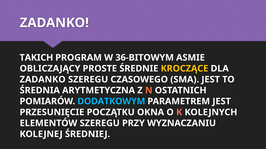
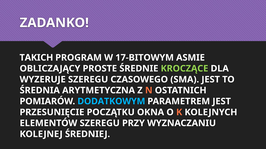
36-BITOWYM: 36-BITOWYM -> 17-BITOWYM (145, 58)
KROCZĄCE colour: yellow -> light green (184, 69)
ZADANKO: ZADANKO -> WYZERUJE (43, 80)
